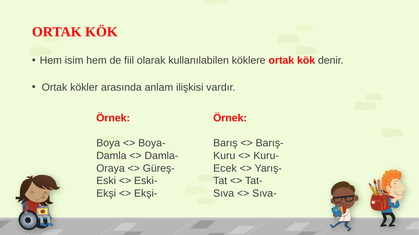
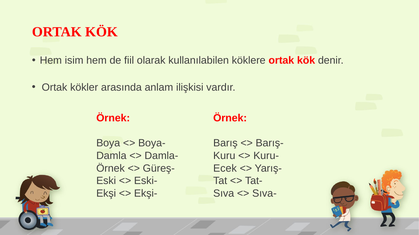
Oraya: Oraya -> Örnek (111, 169)
